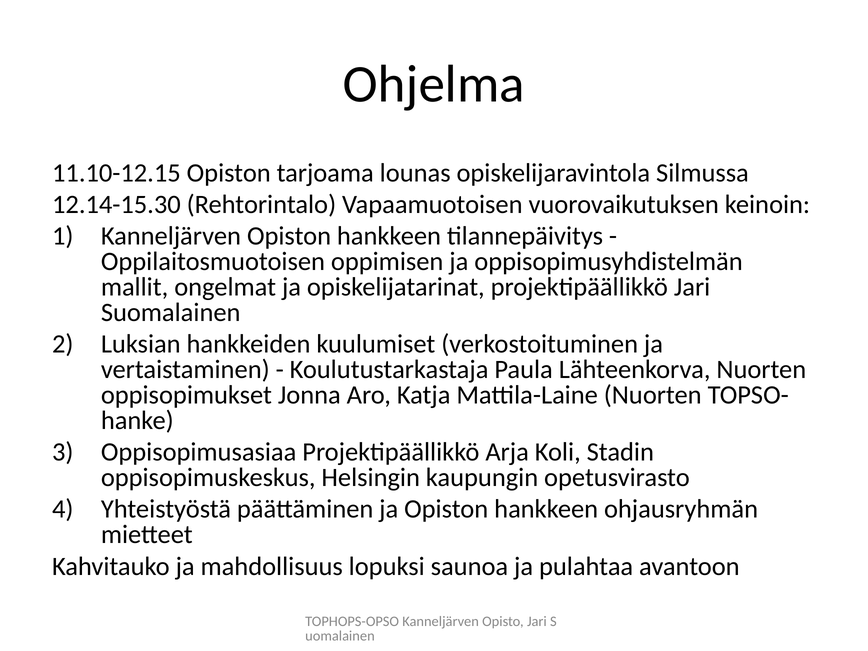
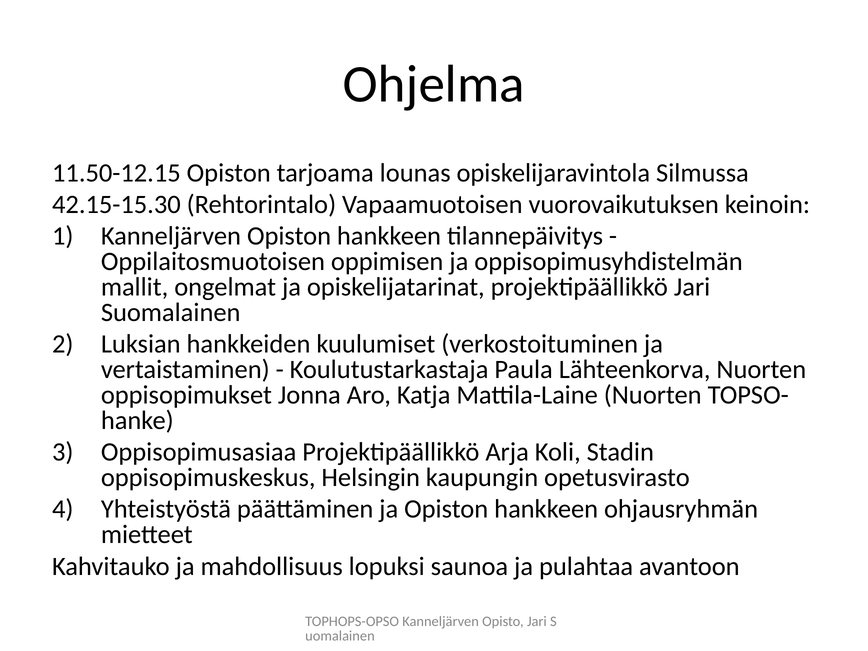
11.10-12.15: 11.10-12.15 -> 11.50-12.15 (116, 173)
12.14-15.30: 12.14-15.30 -> 42.15-15.30 (116, 205)
